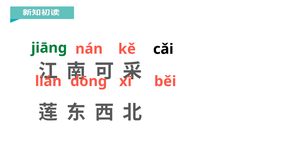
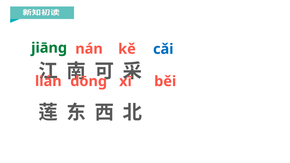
cǎi colour: black -> blue (163, 49)
